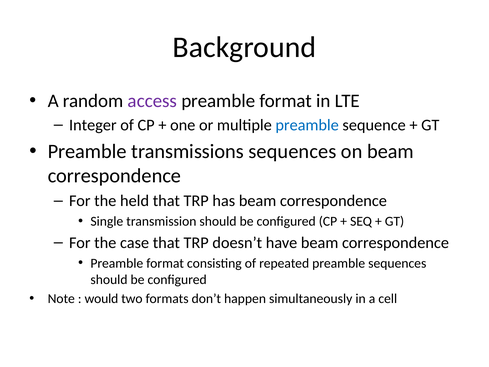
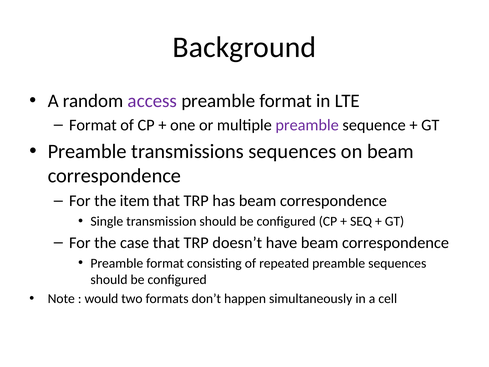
Integer: Integer -> Format (93, 125)
preamble colour: blue -> purple (307, 125)
held: held -> item (135, 201)
